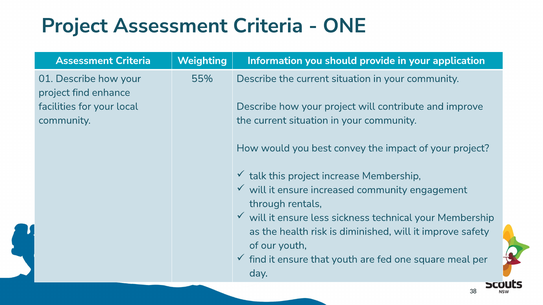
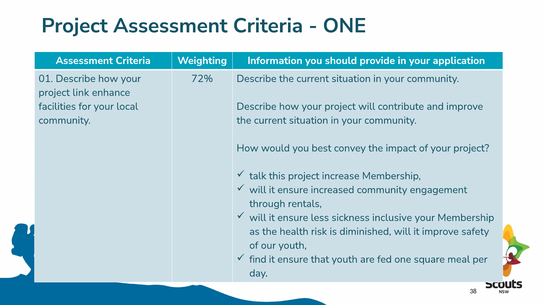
55%: 55% -> 72% (202, 79)
project find: find -> link (81, 93)
technical: technical -> inclusive (392, 218)
